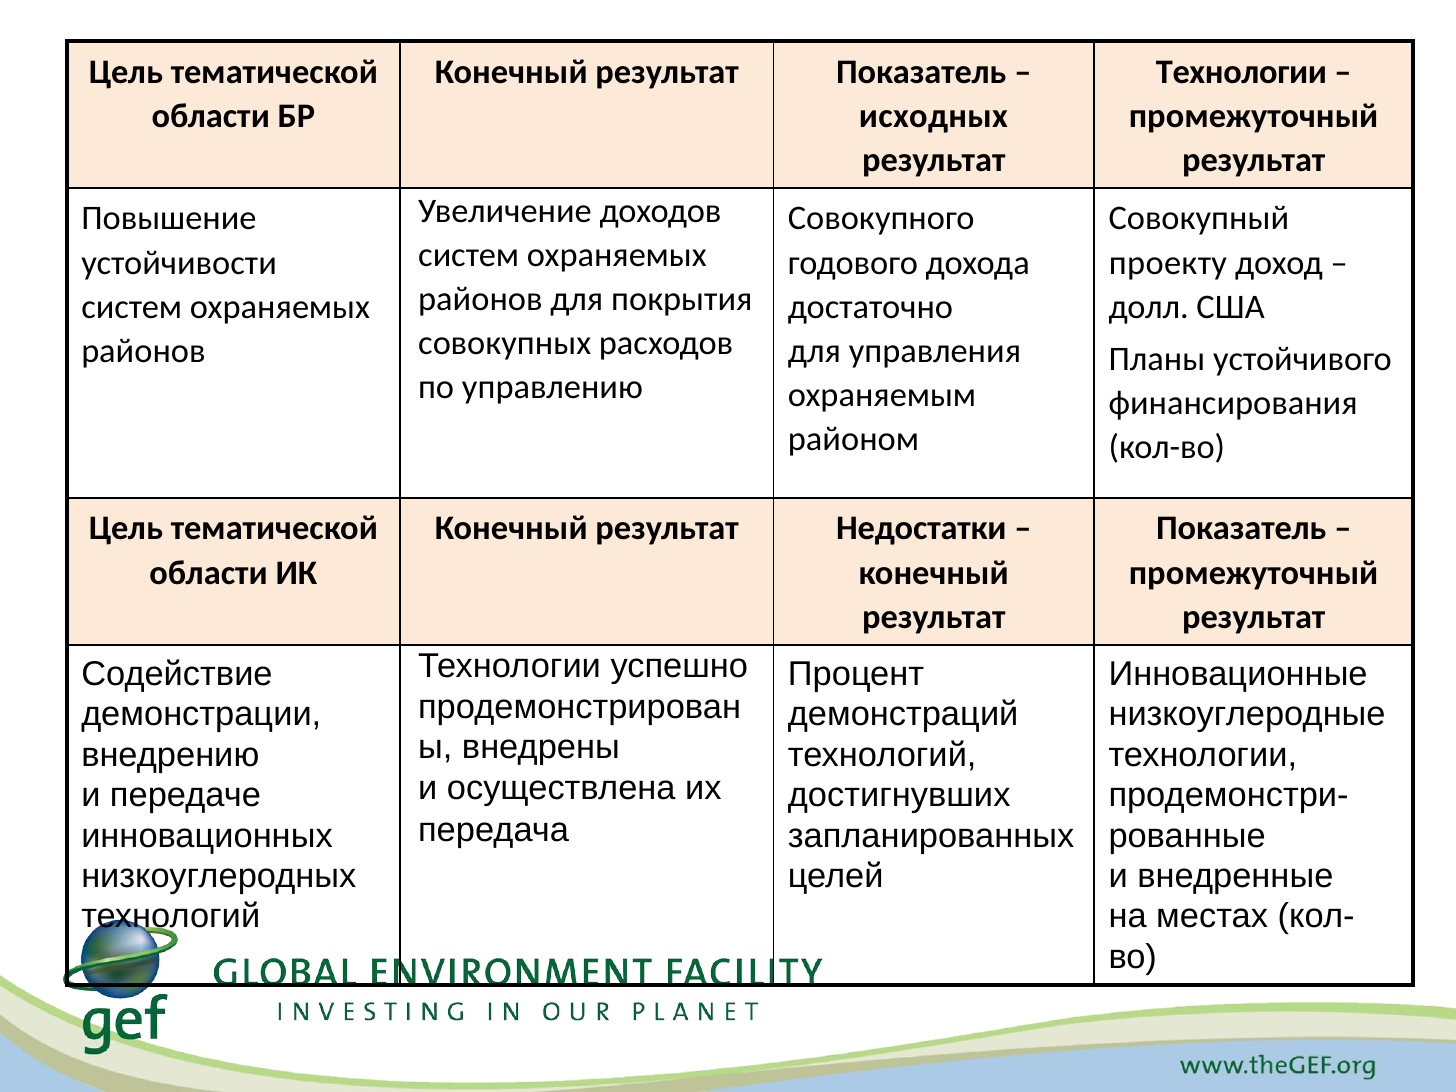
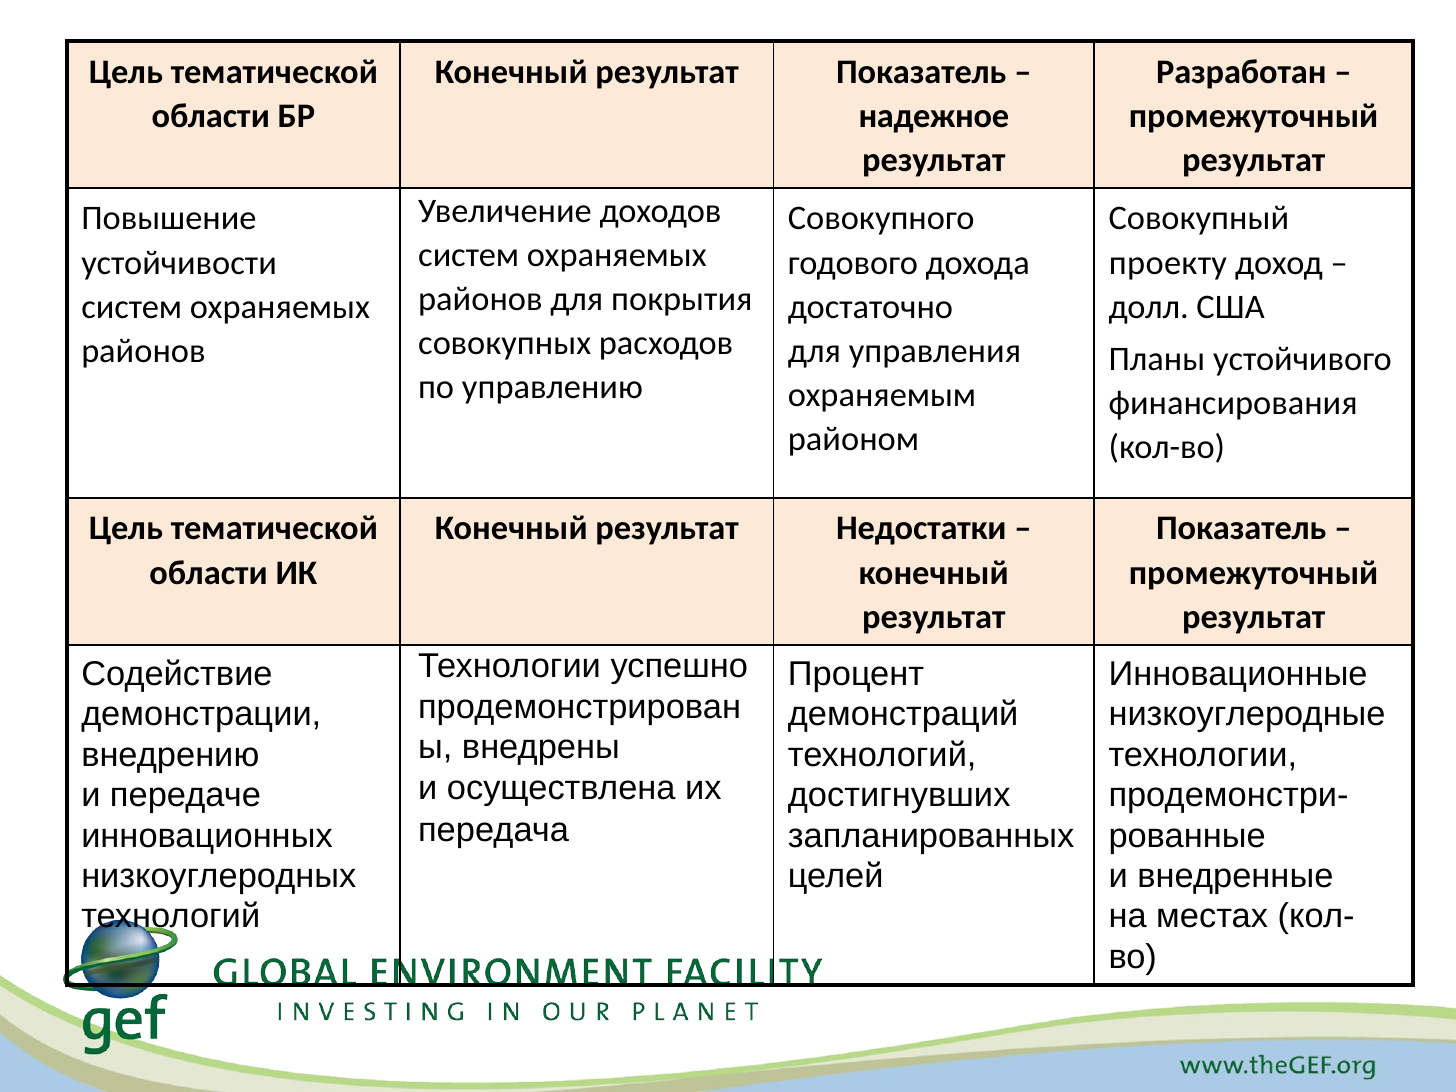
Технологии: Технологии -> Разработан (1241, 72)
исходных: исходных -> надежное (934, 116)
